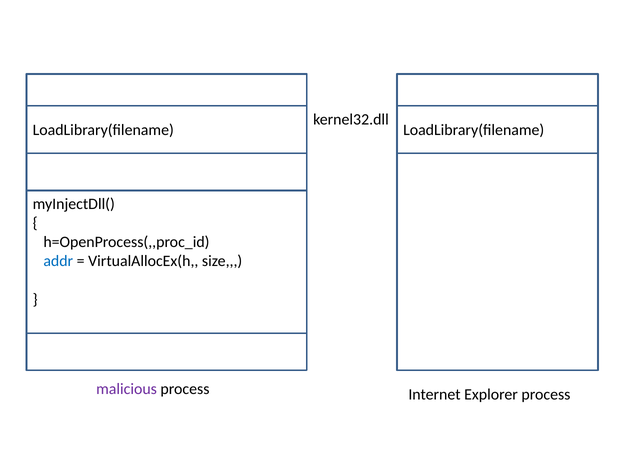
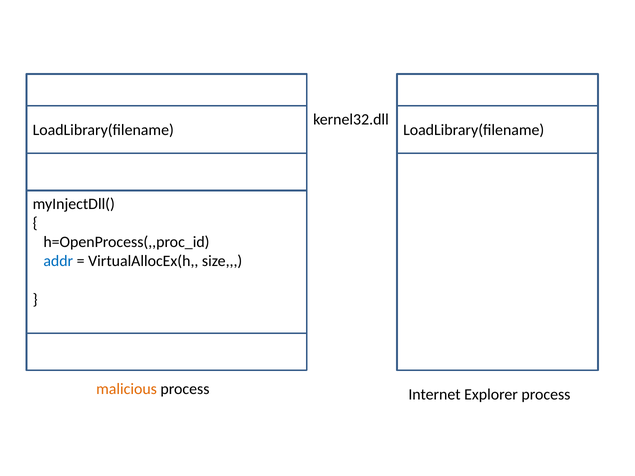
malicious colour: purple -> orange (127, 389)
